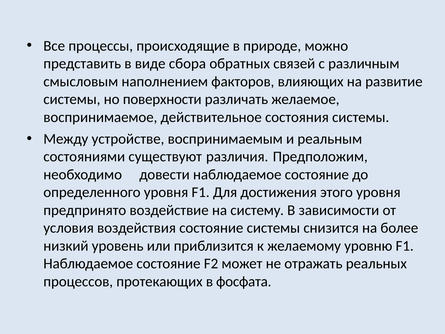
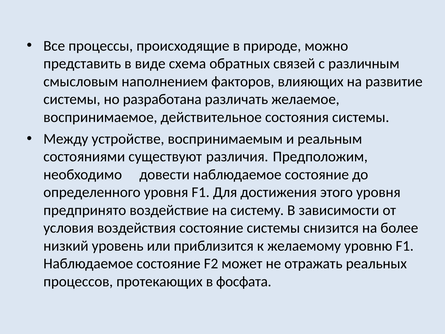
сбора: сбора -> схема (187, 64)
поверхности: поверхности -> разработана (162, 99)
